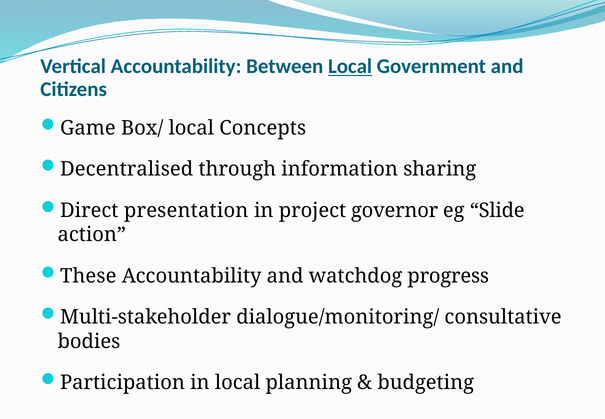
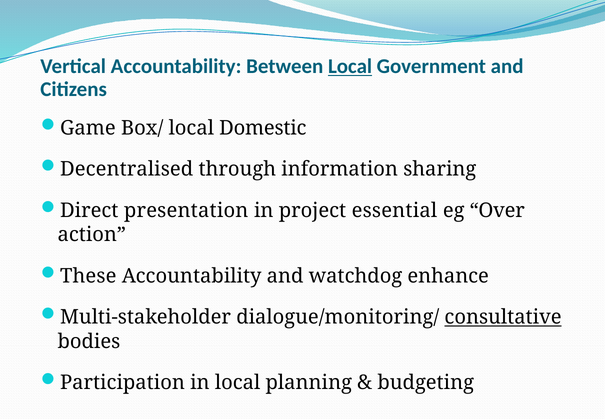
Concepts: Concepts -> Domestic (263, 128)
governor: governor -> essential (394, 210)
Slide: Slide -> Over (497, 210)
progress: progress -> enhance (448, 276)
consultative underline: none -> present (503, 317)
